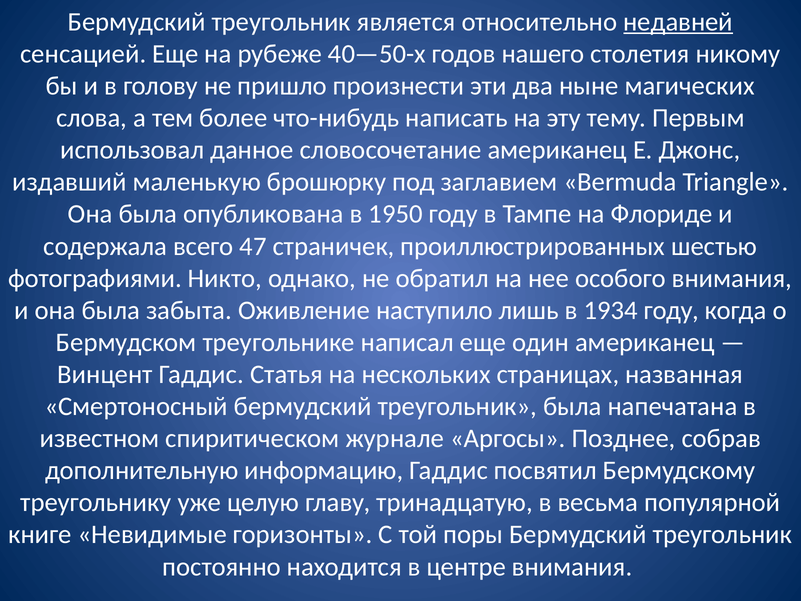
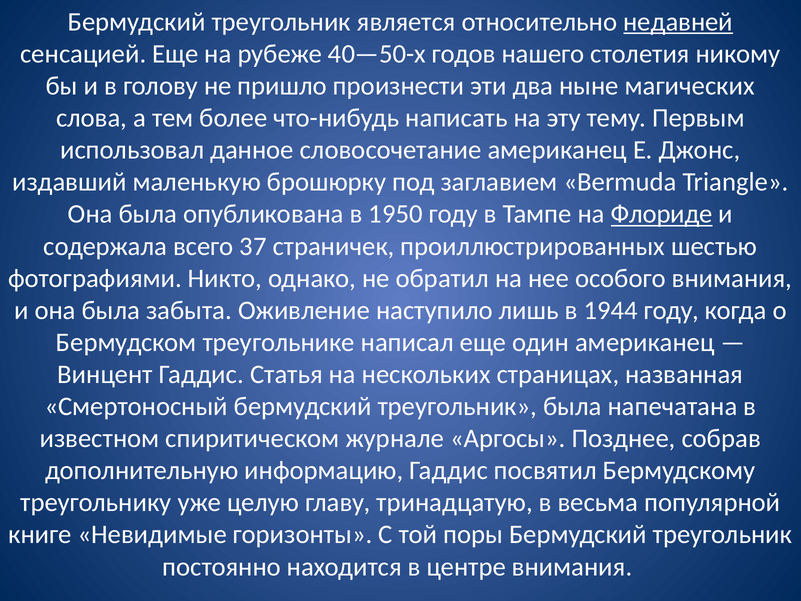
Флориде underline: none -> present (662, 214)
47: 47 -> 37 (253, 246)
1934: 1934 -> 1944 (611, 310)
